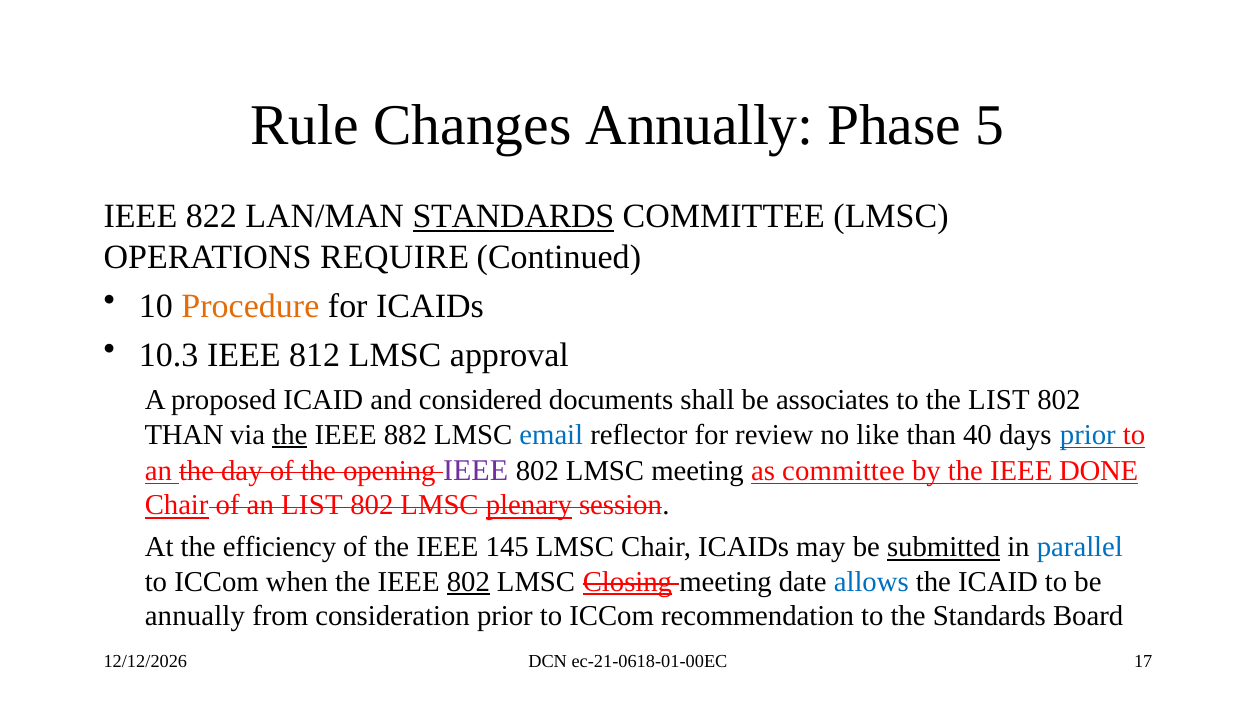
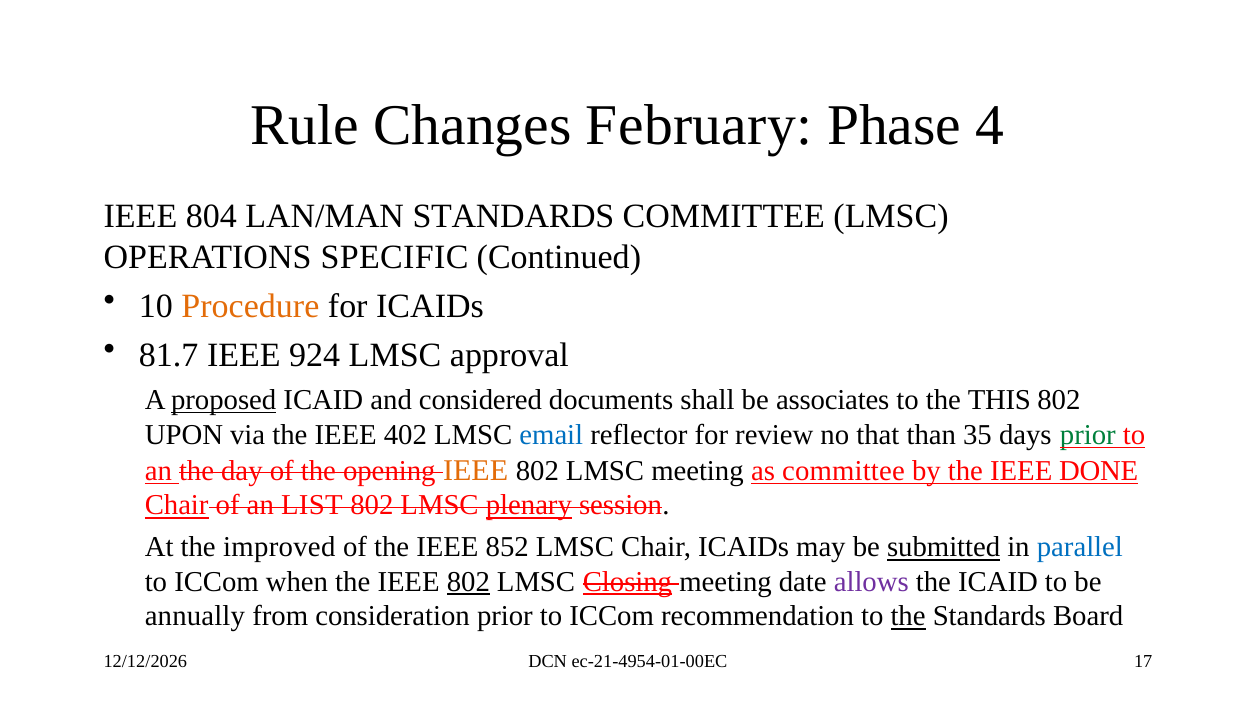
Changes Annually: Annually -> February (699, 126)
5: 5 -> 4 (990, 126)
822: 822 -> 804 (211, 216)
STANDARDS underline: present -> none (513, 216)
REQUIRE: REQUIRE -> SPECIFIC (395, 257)
10.3: 10.3 -> 81.7 (169, 355)
812: 812 -> 924 (315, 355)
proposed underline: none -> present (224, 400)
the LIST: LIST -> THIS (999, 400)
THAN: THAN -> UPON (184, 434)
the underline: present -> none (290, 434)
882: 882 -> 402 (405, 434)
like: like -> that (878, 434)
40: 40 -> 35 (978, 434)
prior colour: blue -> green (1088, 434)
IEEE colour: purple -> orange (476, 470)
efficiency: efficiency -> improved (279, 547)
145: 145 -> 852 (507, 547)
allows colour: blue -> purple (871, 581)
the underline: none -> present (908, 616)
ec-21-0618-01-00EC: ec-21-0618-01-00EC -> ec-21-4954-01-00EC (649, 661)
